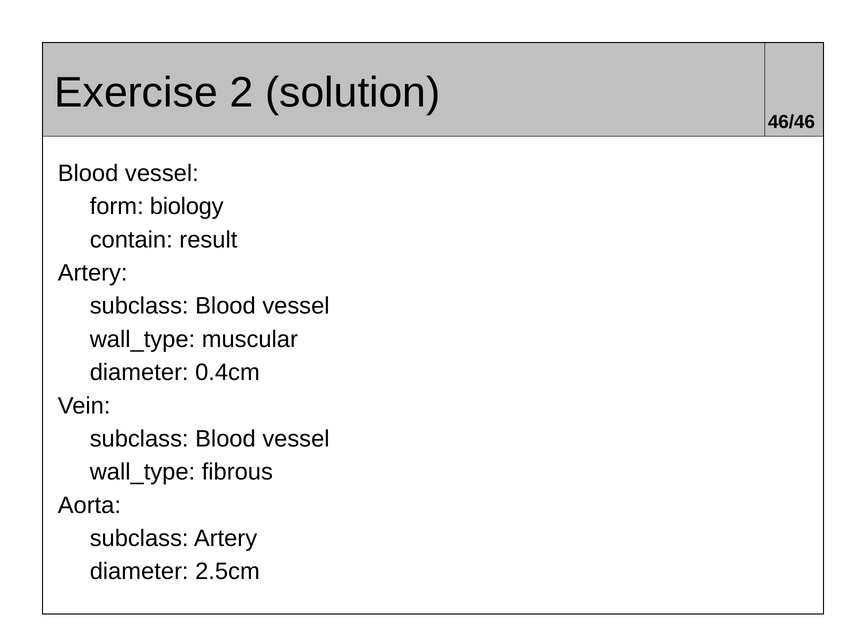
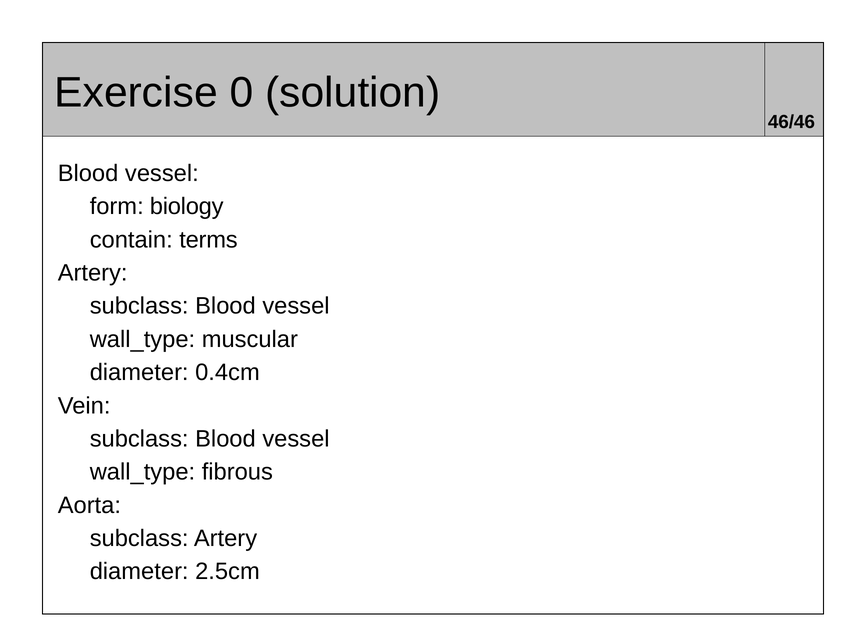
2: 2 -> 0 (241, 92)
result: result -> terms (208, 240)
